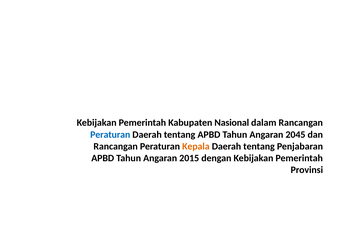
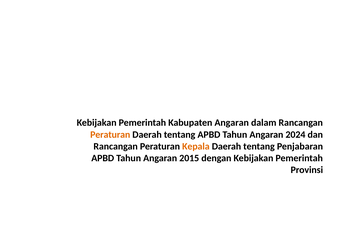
Kabupaten Nasional: Nasional -> Angaran (232, 123)
Peraturan colour: blue -> orange (110, 134)
2045: 2045 -> 2024 (295, 134)
